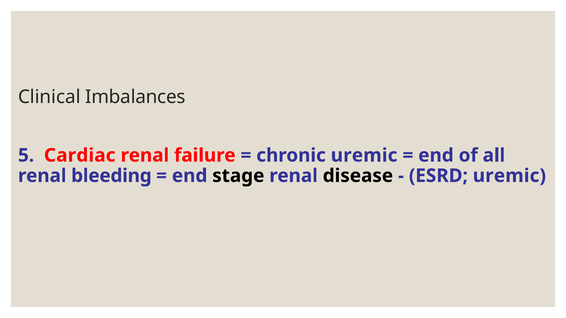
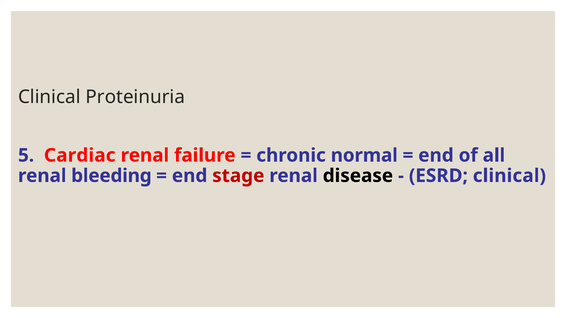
Imbalances: Imbalances -> Proteinuria (135, 97)
chronic uremic: uremic -> normal (364, 156)
stage colour: black -> red (238, 176)
ESRD uremic: uremic -> clinical (509, 176)
